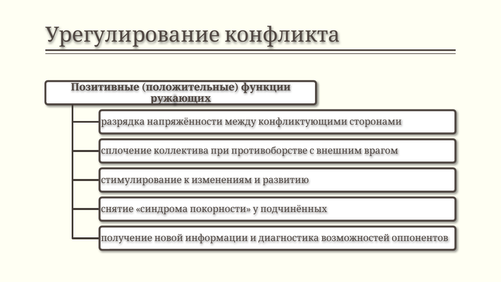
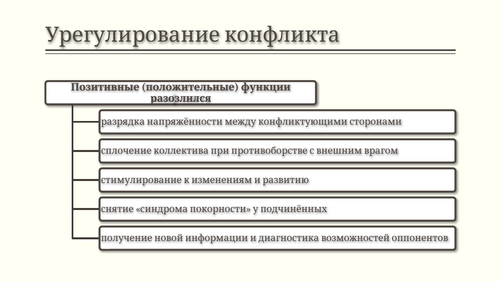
ружающих: ружающих -> разозлился (181, 98)
